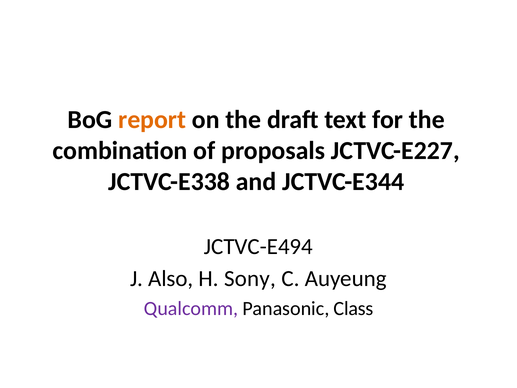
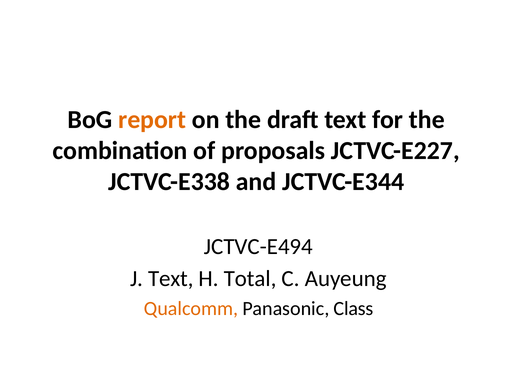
J Also: Also -> Text (171, 278)
Sony: Sony -> Total (250, 278)
Qualcomm colour: purple -> orange (191, 308)
